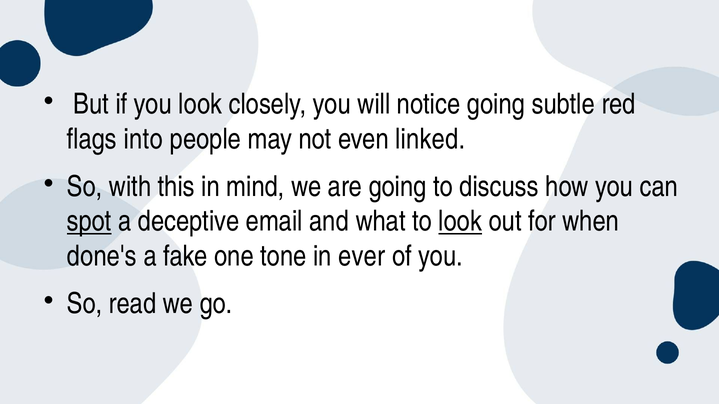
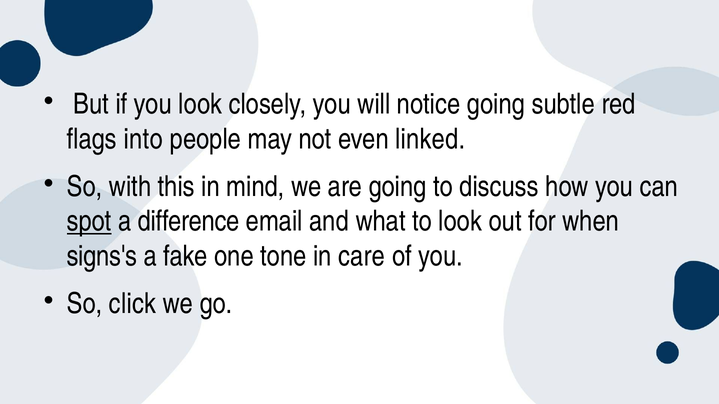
deceptive: deceptive -> difference (189, 222)
look underline: present -> none (460, 222)
done's: done's -> signs's (102, 256)
ever: ever -> care (362, 256)
read: read -> click (133, 304)
